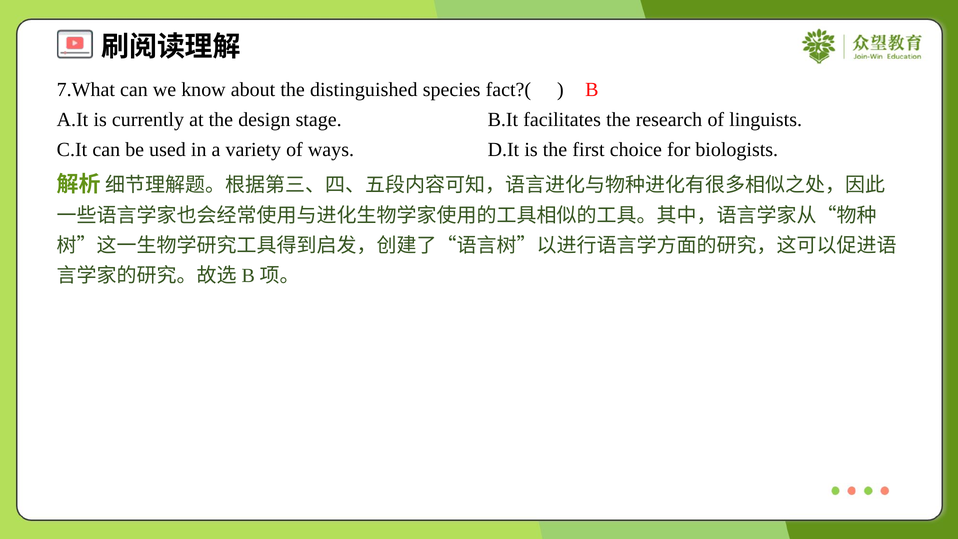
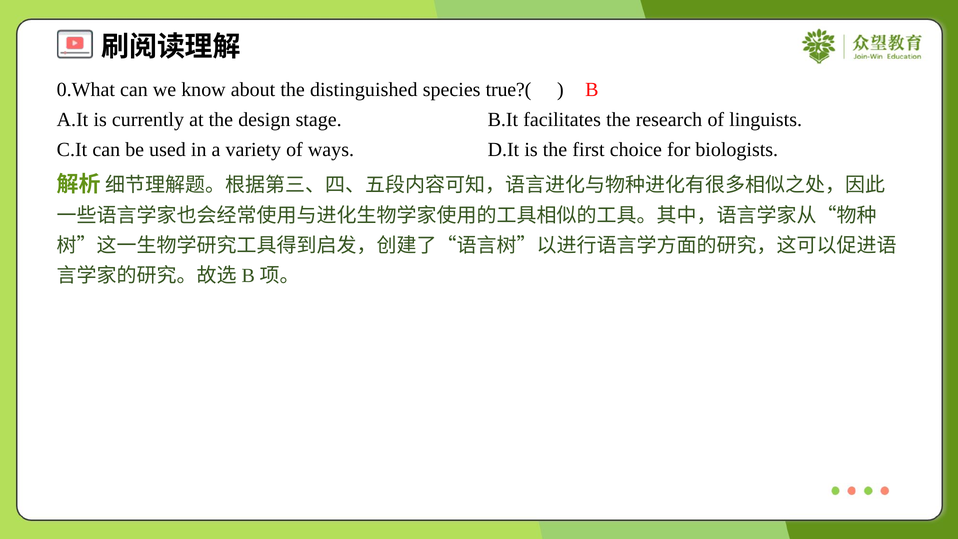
7.What: 7.What -> 0.What (86, 90)
fact?(: fact?( -> true?( (508, 90)
